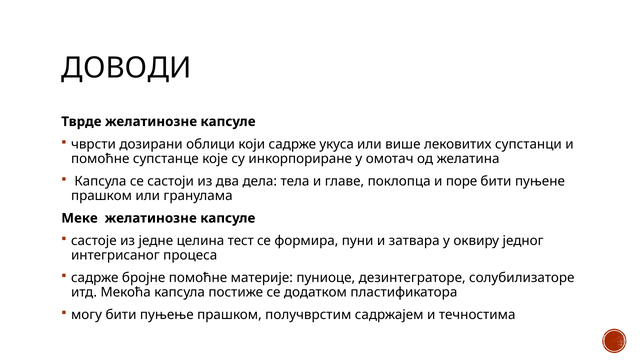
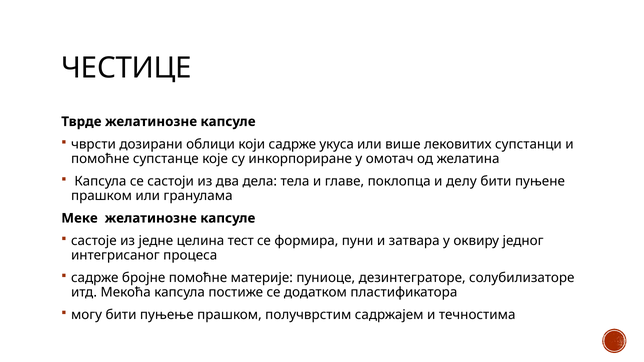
ДОВОДИ: ДОВОДИ -> ЧЕСТИЦЕ (127, 68)
поре: поре -> делу (461, 181)
